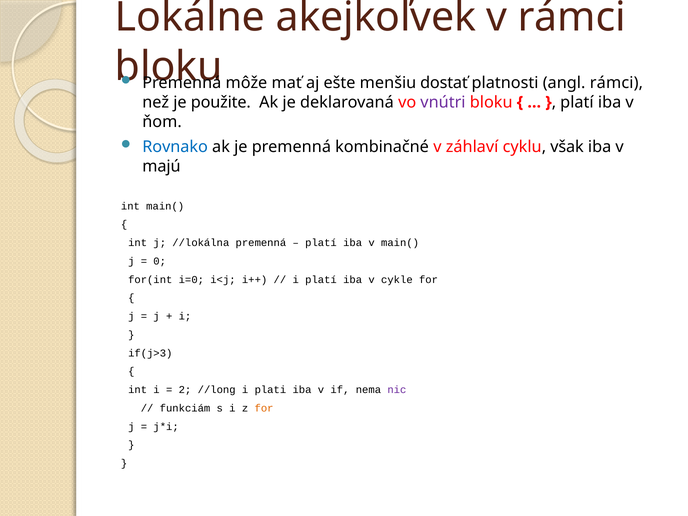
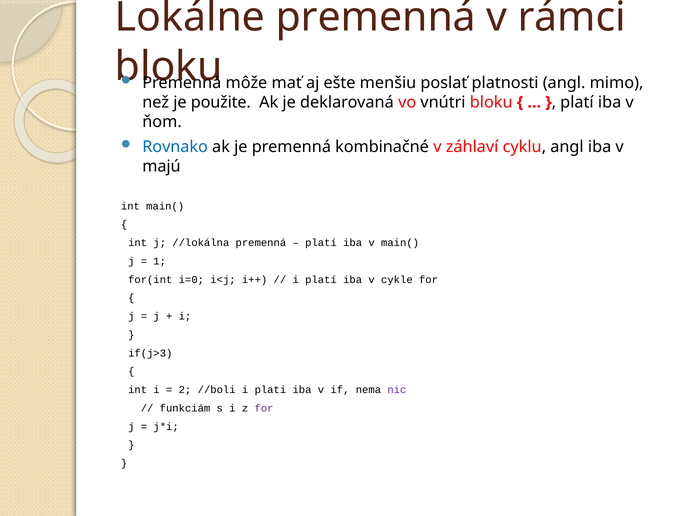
Lokálne akejkoľvek: akejkoľvek -> premenná (376, 17)
dostať: dostať -> poslať (444, 83)
angl rámci: rámci -> mimo (617, 83)
vnútri colour: purple -> black (443, 102)
cyklu však: však -> angl (567, 147)
0: 0 -> 1 (160, 261)
//long: //long -> //boli (217, 390)
for colour: orange -> purple (264, 408)
